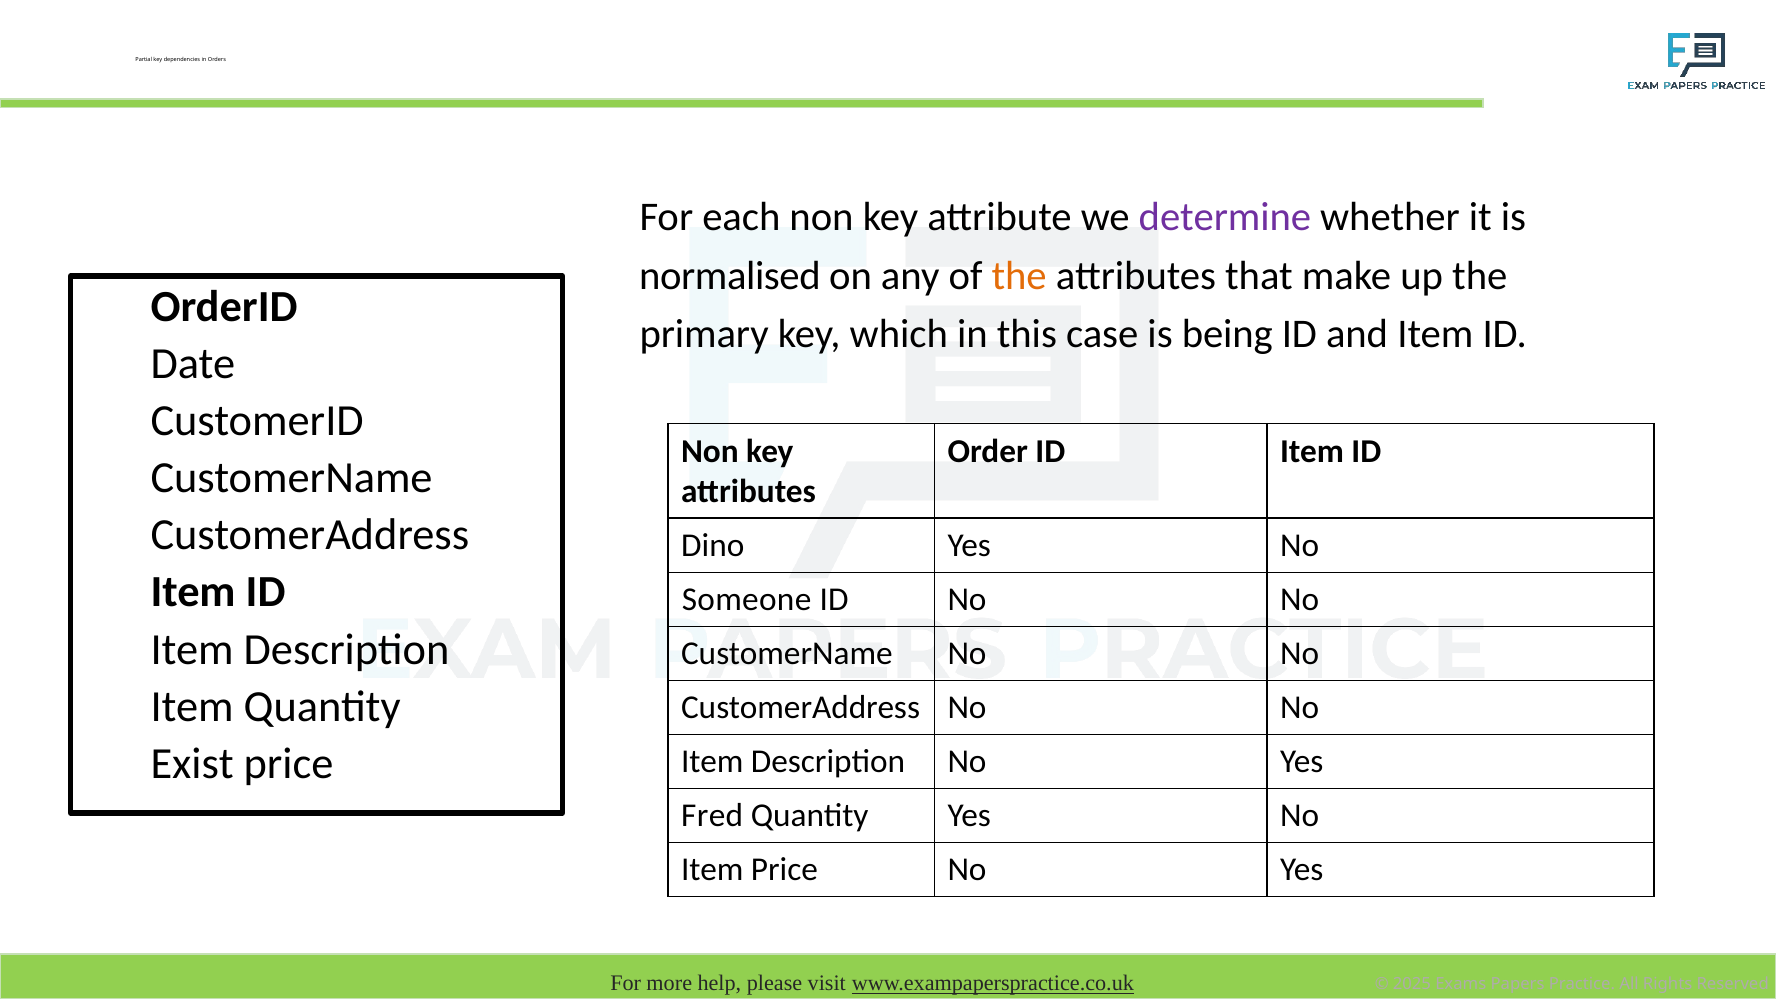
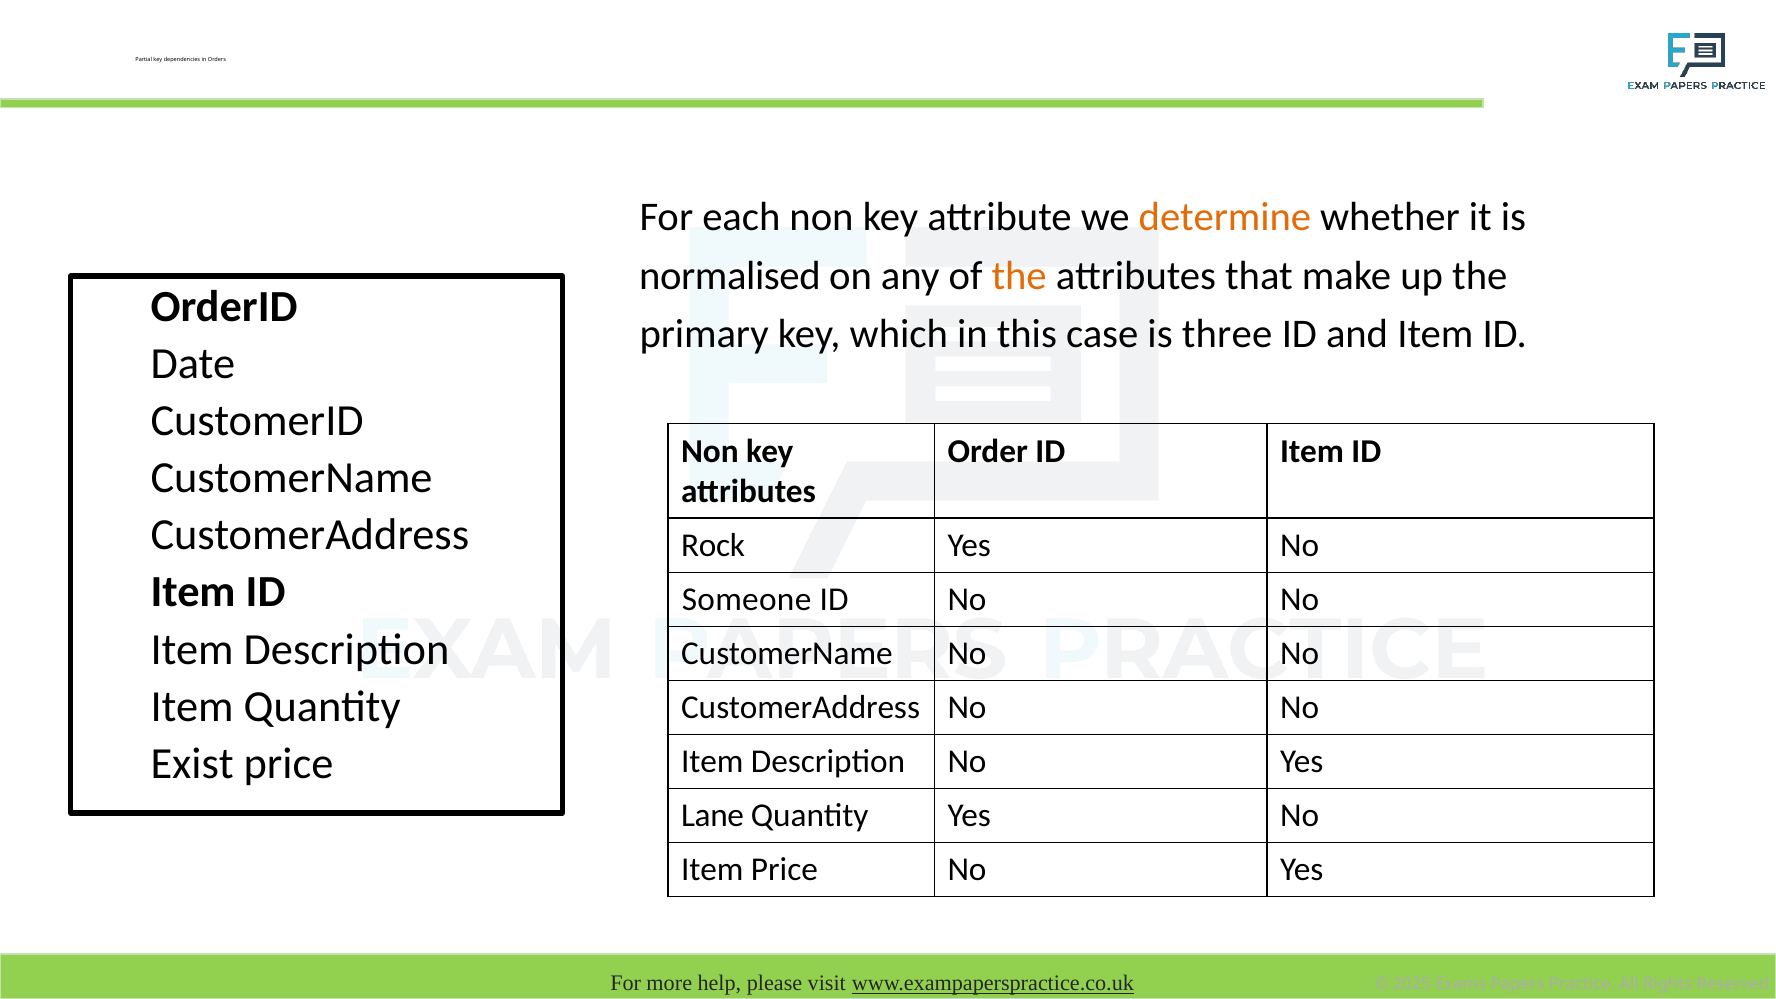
determine colour: purple -> orange (1225, 217)
being: being -> three (1227, 334)
Dino: Dino -> Rock (713, 546)
Fred: Fred -> Lane (713, 816)
